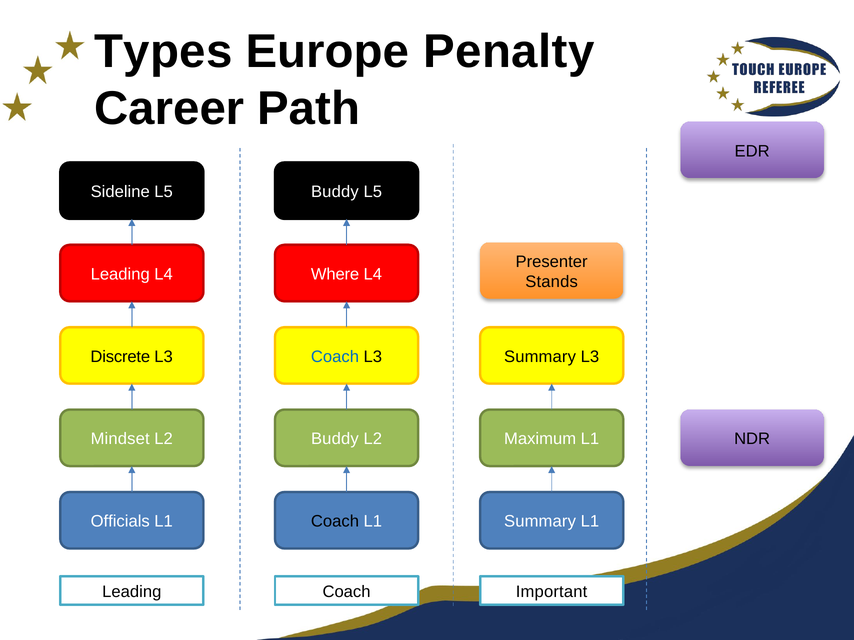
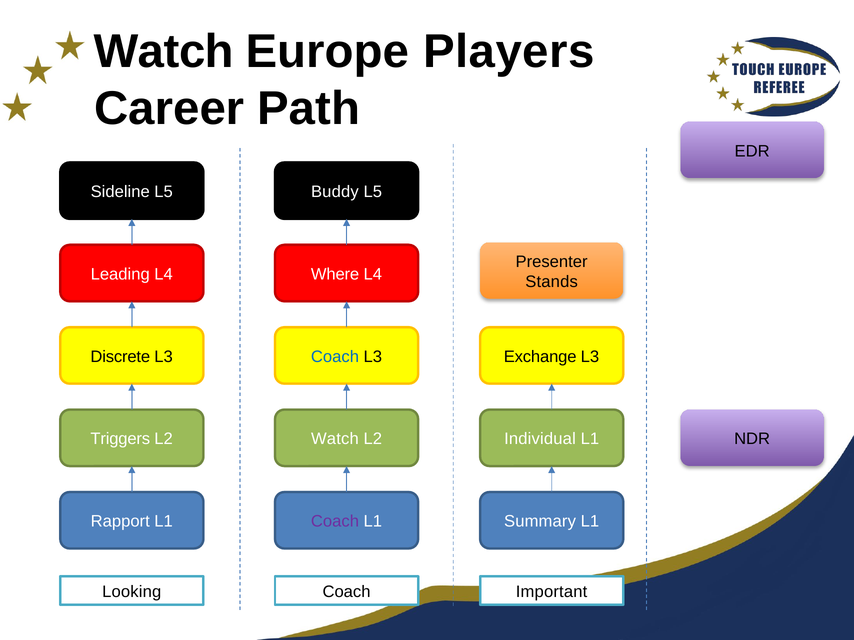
Types: Types -> Watch (164, 52)
Penalty: Penalty -> Players (509, 52)
Summary: Summary -> Exchange (540, 357)
Mindset: Mindset -> Triggers (120, 439)
Buddy: Buddy -> Watch (335, 439)
Maximum: Maximum -> Individual (540, 439)
Officials: Officials -> Rapport (120, 522)
Coach colour: black -> purple (335, 522)
Leading: Leading -> Looking (132, 592)
